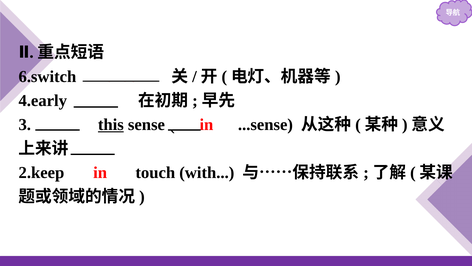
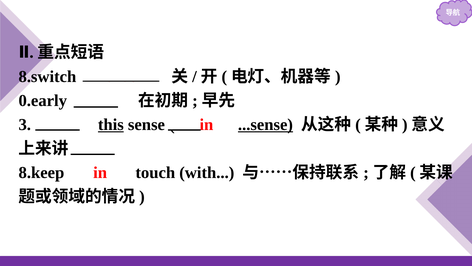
6.switch: 6.switch -> 8.switch (47, 76)
4.early: 4.early -> 0.early (43, 100)
...sense underline: none -> present (265, 124)
2.keep: 2.keep -> 8.keep (41, 172)
